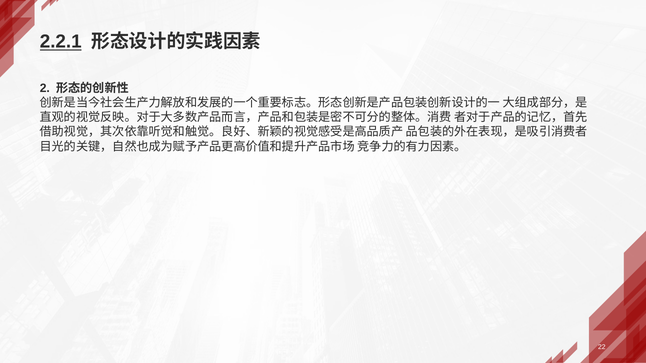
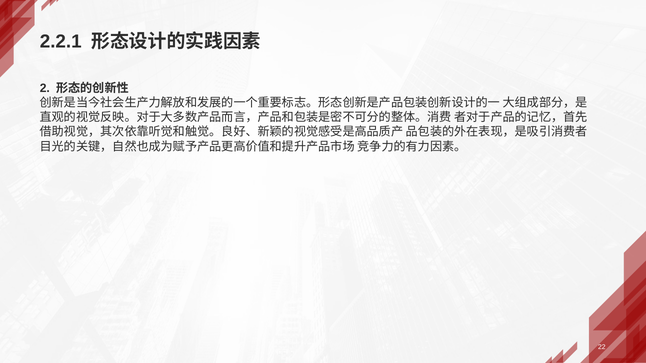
2.2.1 underline: present -> none (61, 42)
